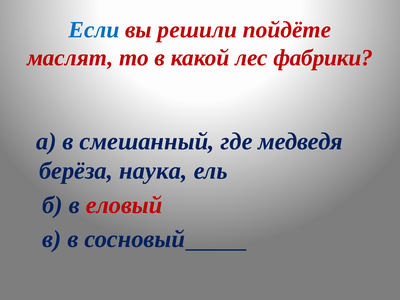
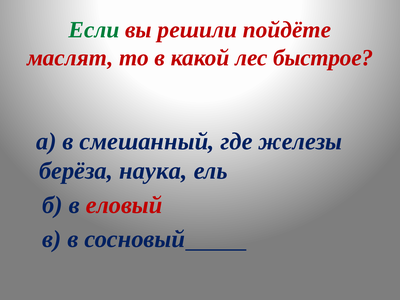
Если colour: blue -> green (94, 30)
фабрики: фабрики -> быстрое (323, 58)
медведя: медведя -> железы (300, 141)
